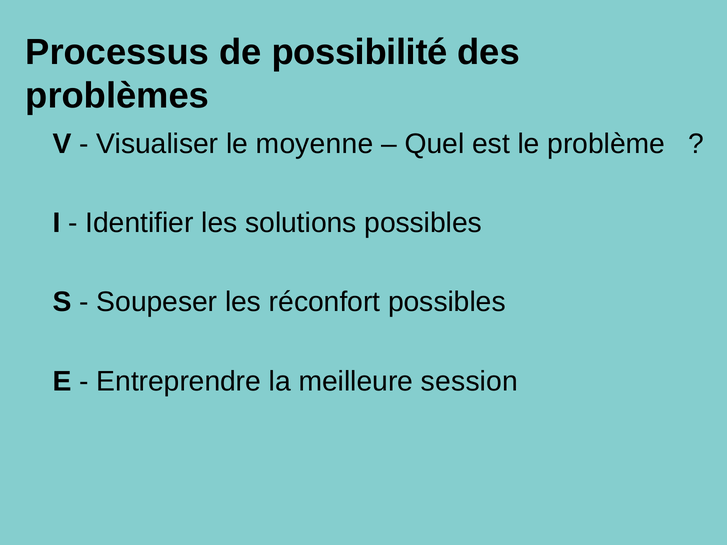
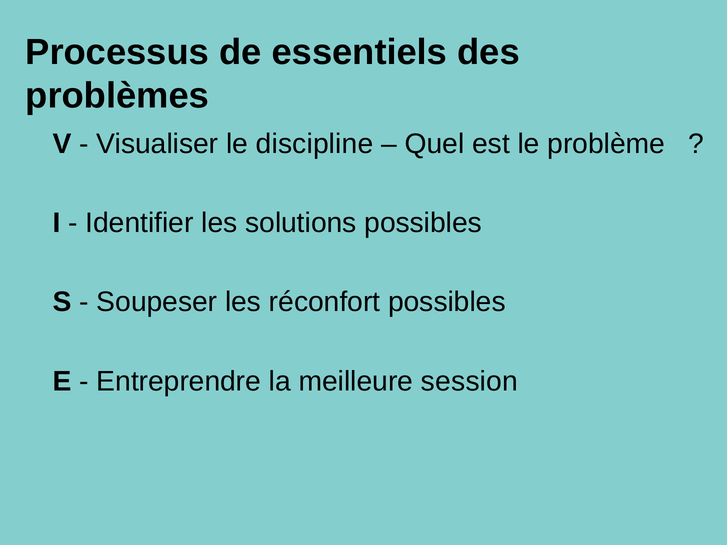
possibilité: possibilité -> essentiels (359, 52)
moyenne: moyenne -> discipline (315, 144)
